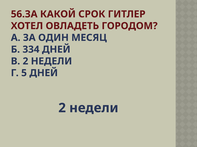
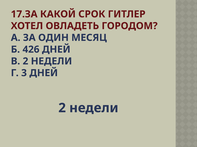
56.ЗА: 56.ЗА -> 17.ЗА (24, 14)
334: 334 -> 426 (31, 50)
5: 5 -> 3 (24, 73)
